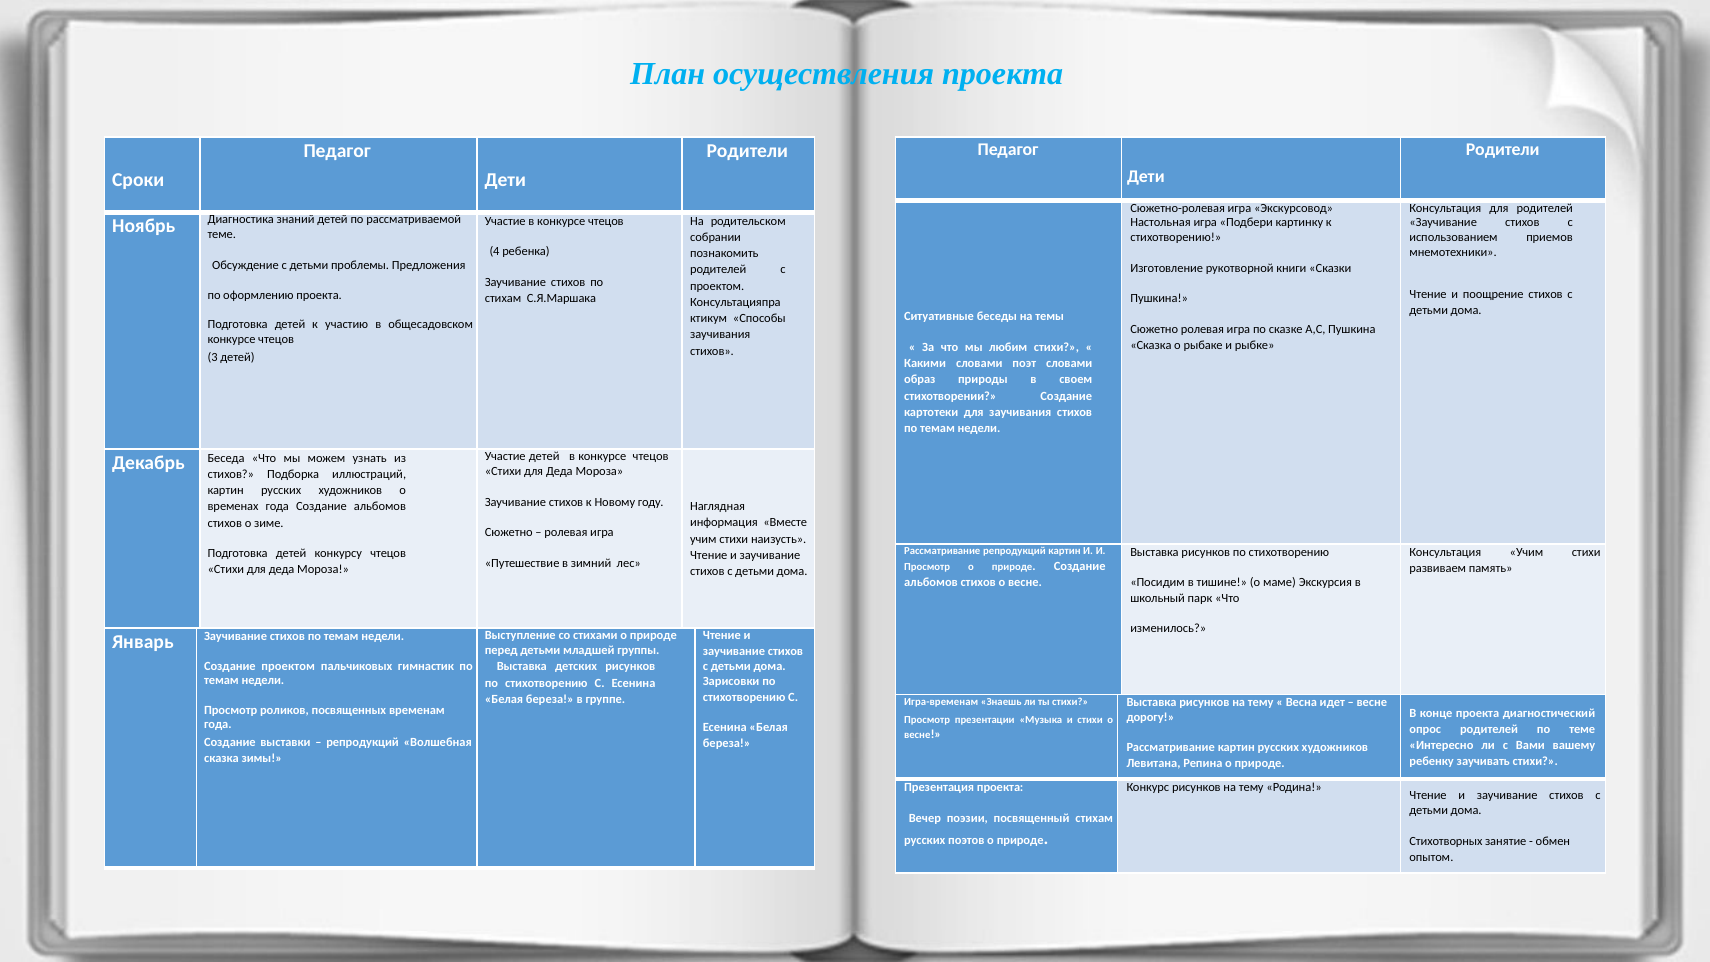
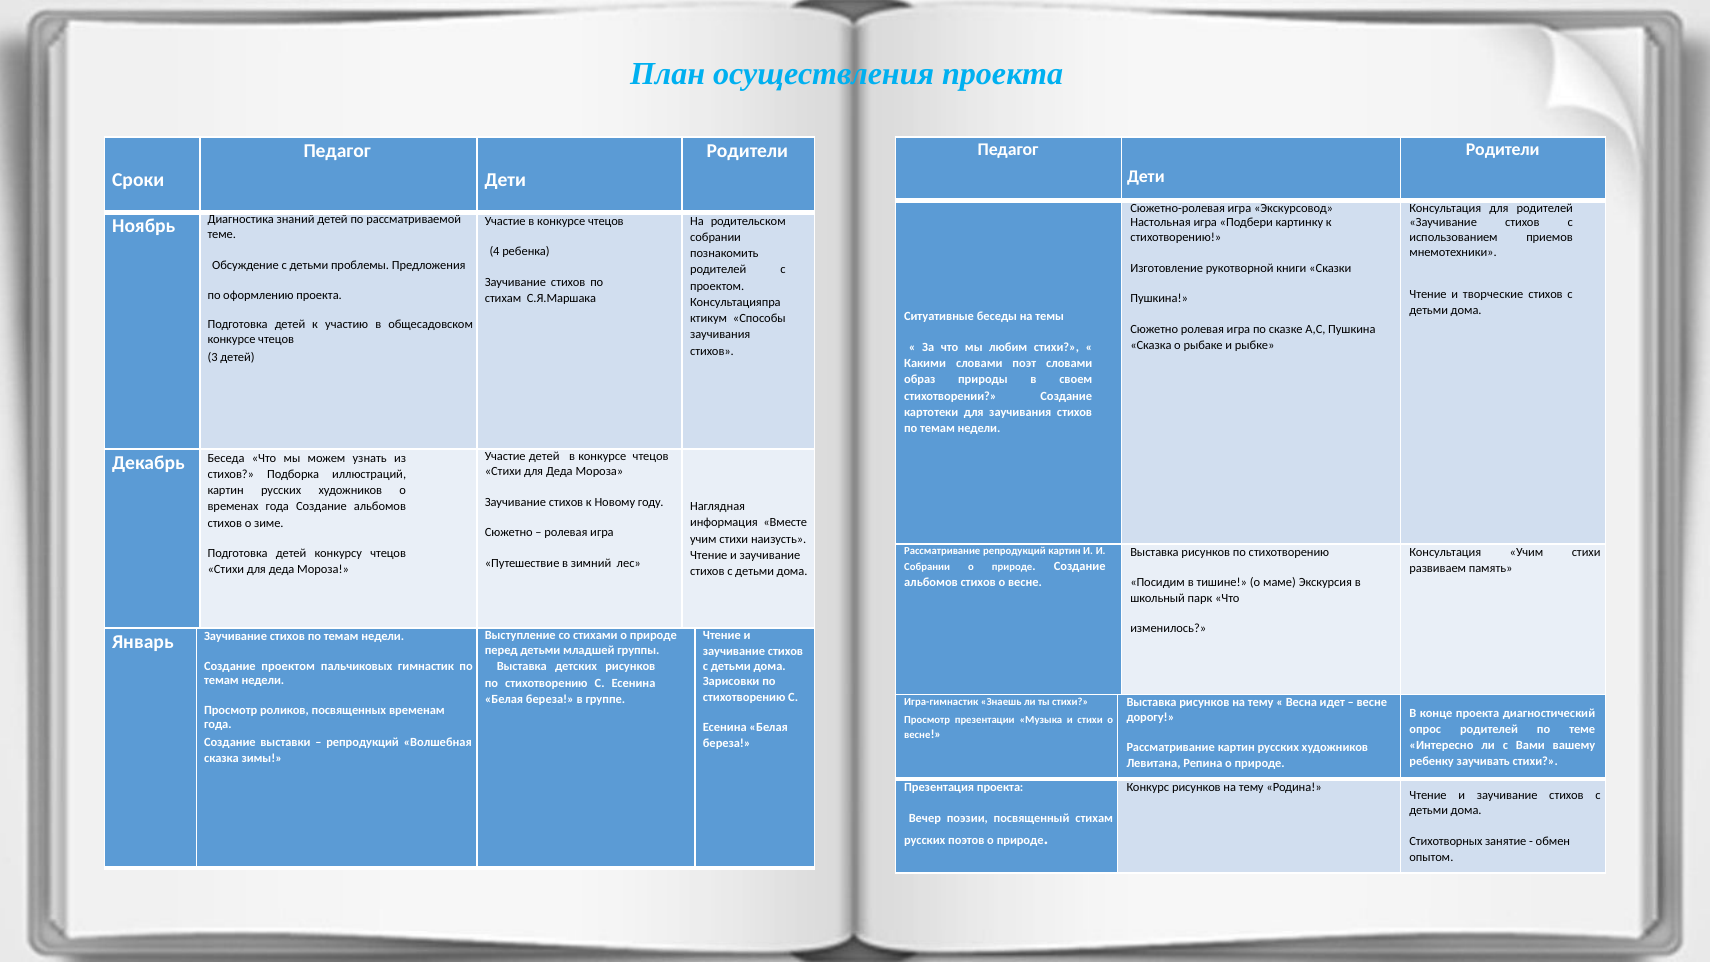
поощрение: поощрение -> творческие (1493, 294)
Просмотр: Просмотр -> Собрании (927, 567)
Игра-временам: Игра-временам -> Игра-гимнастик (941, 702)
